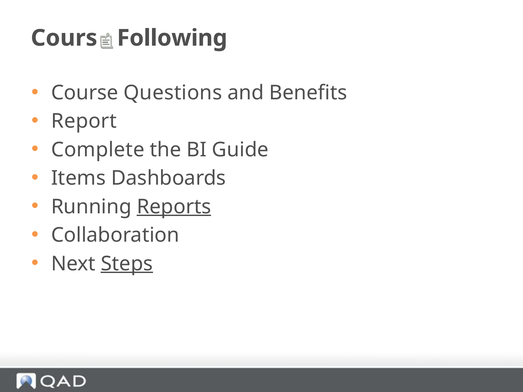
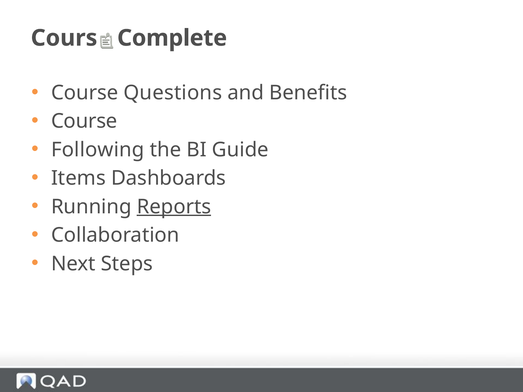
Following: Following -> Complete (172, 38)
Report: Report -> Course (84, 121)
Complete: Complete -> Following (98, 150)
Steps underline: present -> none (127, 264)
